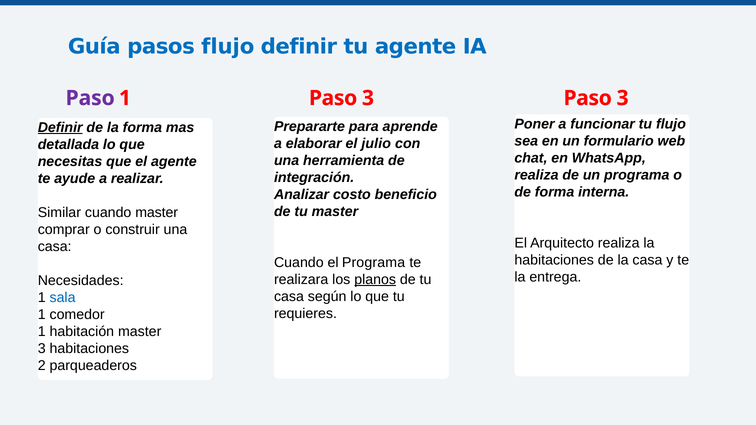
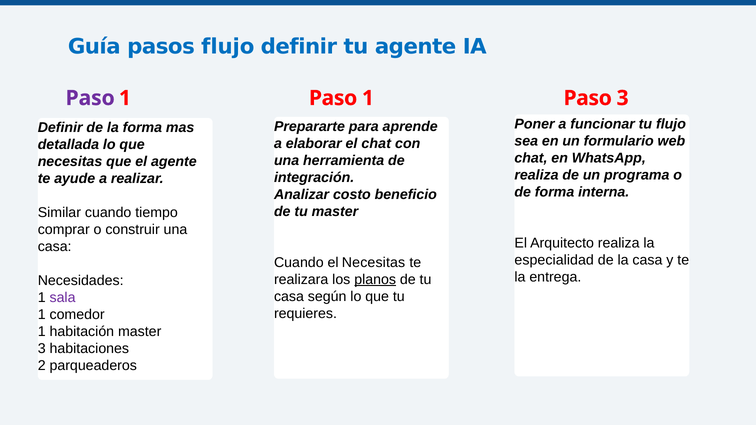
1 Paso 3: 3 -> 1 (368, 98)
Definir underline: present -> none (60, 128)
el julio: julio -> chat (376, 143)
cuando master: master -> tiempo (157, 213)
habitaciones: habitaciones -> especialidad (554, 260)
el Programa: Programa -> Necesitas (374, 262)
sala colour: blue -> purple (63, 298)
